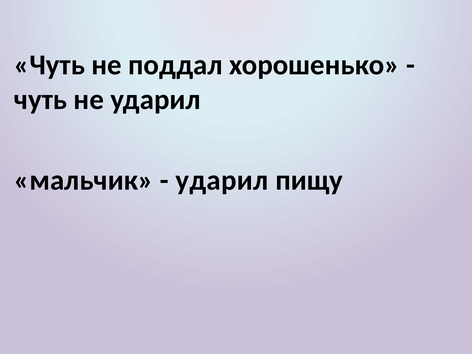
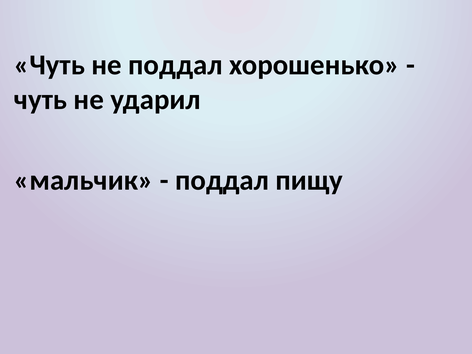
ударил: ударил -> поддал (222, 180)
